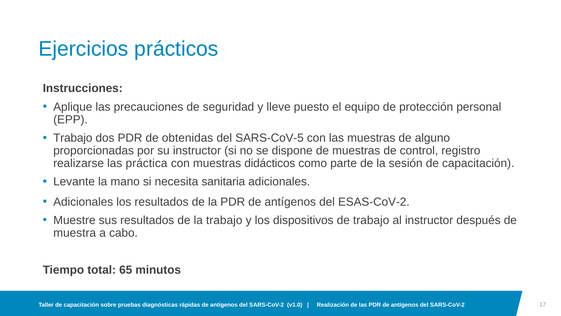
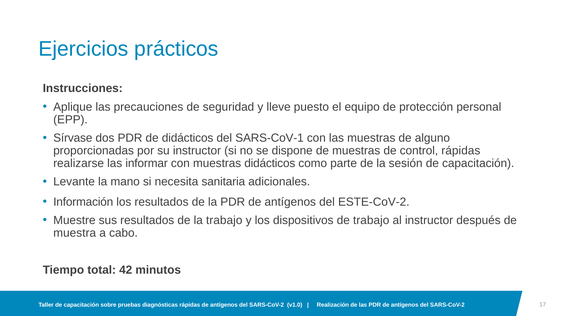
Trabajo: Trabajo -> Sírvase (73, 138)
de obtenidas: obtenidas -> didácticos (188, 138)
SARS-CoV-5: SARS-CoV-5 -> SARS-CoV-1 (270, 138)
control registro: registro -> rápidas (461, 150)
práctica: práctica -> informar (147, 163)
Adicionales: Adicionales -> Información (83, 202)
ESAS-CoV-2: ESAS-CoV-2 -> ESTE-CoV-2 (374, 202)
65: 65 -> 42 (126, 269)
